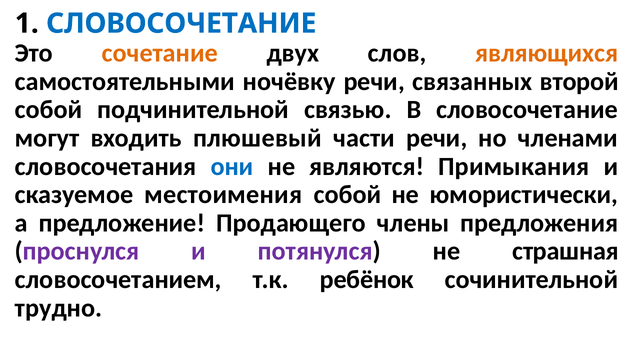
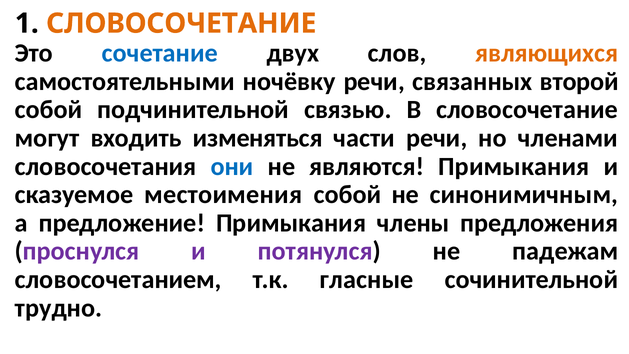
СЛОВОСОЧЕТАНИЕ colour: blue -> orange (181, 23)
сочетание colour: orange -> blue (160, 53)
плюшевый: плюшевый -> изменяться (258, 138)
юмористически: юмористически -> синонимичным (524, 195)
предложение Продающего: Продающего -> Примыкания (291, 223)
страшная: страшная -> падежам (565, 251)
ребёнок: ребёнок -> гласные (367, 279)
